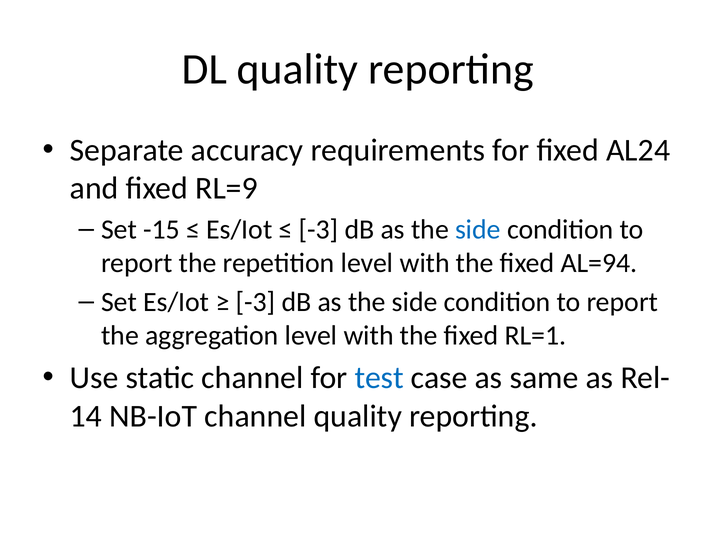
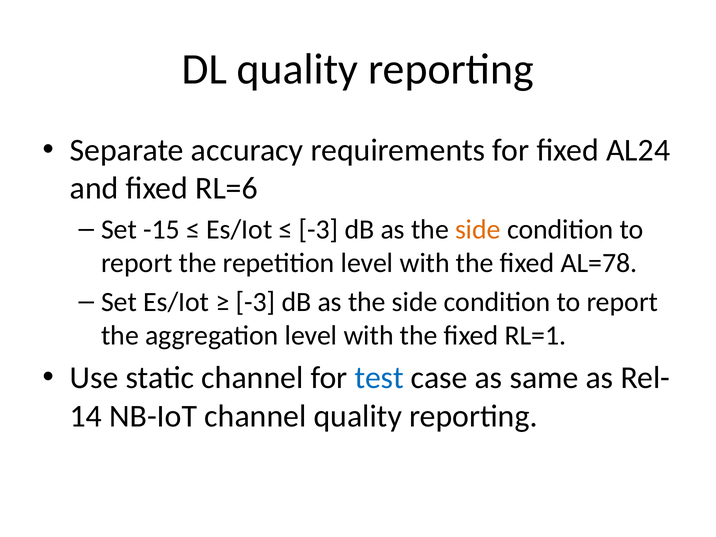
RL=9: RL=9 -> RL=6 (227, 188)
side colour: blue -> orange (478, 230)
AL=94: AL=94 -> AL=78 (599, 263)
